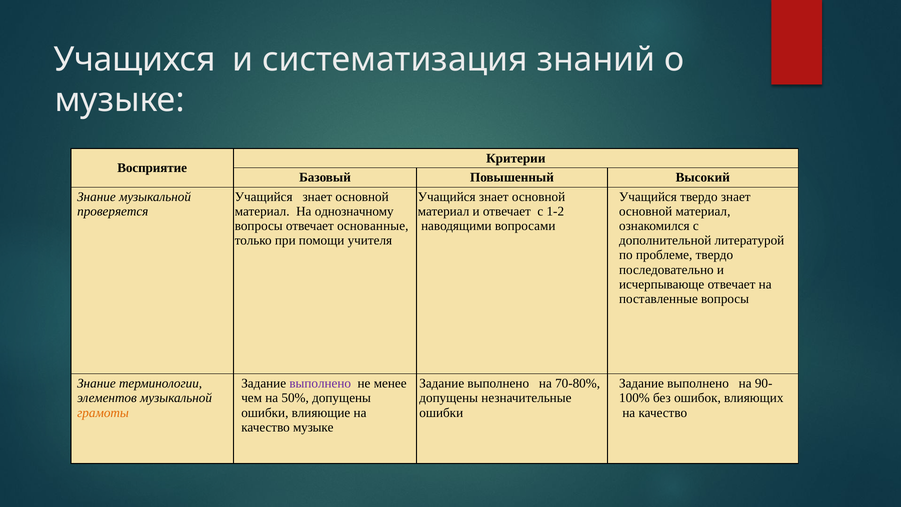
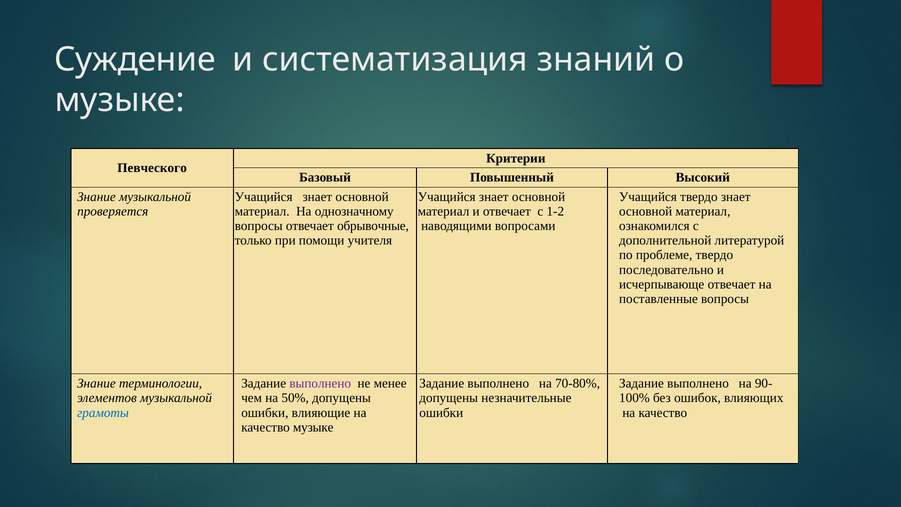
Учащихся: Учащихся -> Суждение (135, 59)
Восприятие: Восприятие -> Певческого (152, 168)
основанные: основанные -> обрывочные (373, 226)
грамоты colour: orange -> blue (103, 413)
